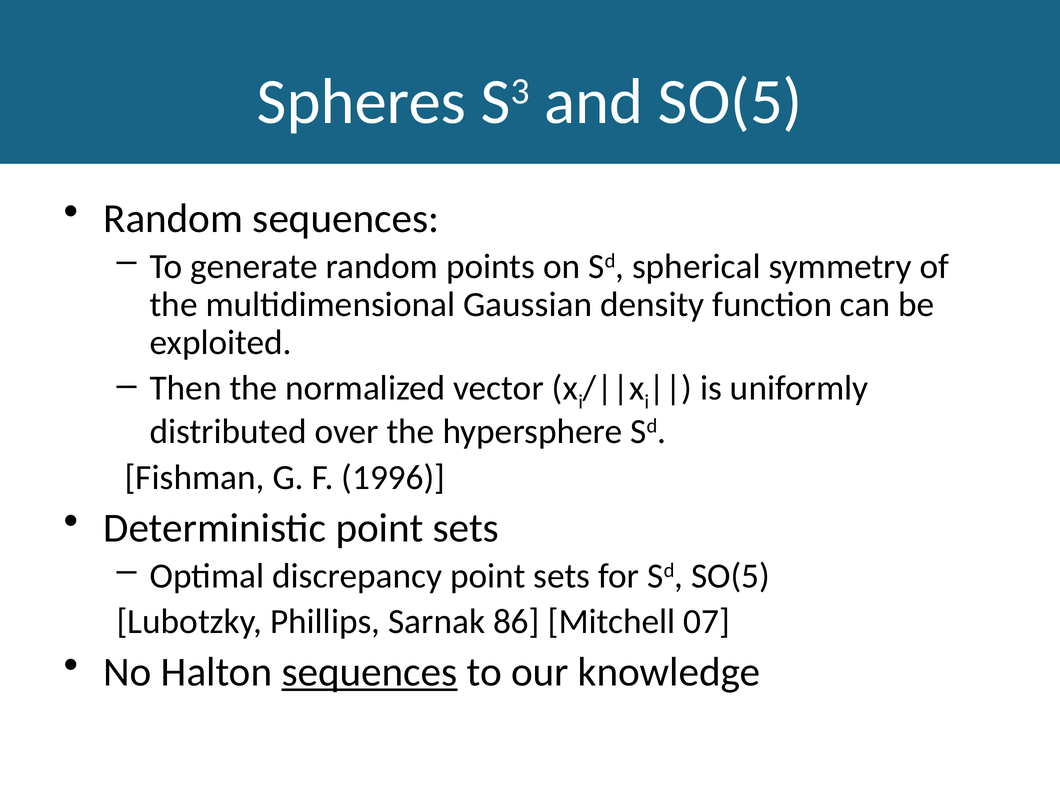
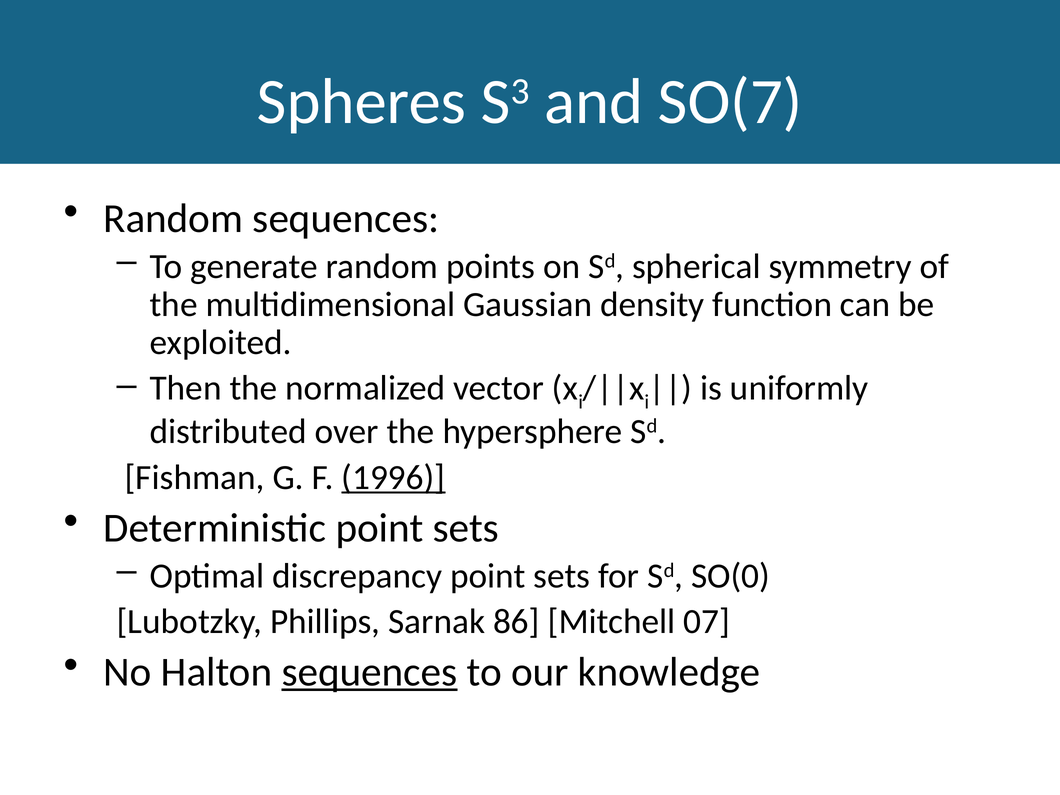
and SO(5: SO(5 -> SO(7 (730, 102)
1996 underline: none -> present (393, 477)
Sd SO(5: SO(5 -> SO(0 (731, 576)
